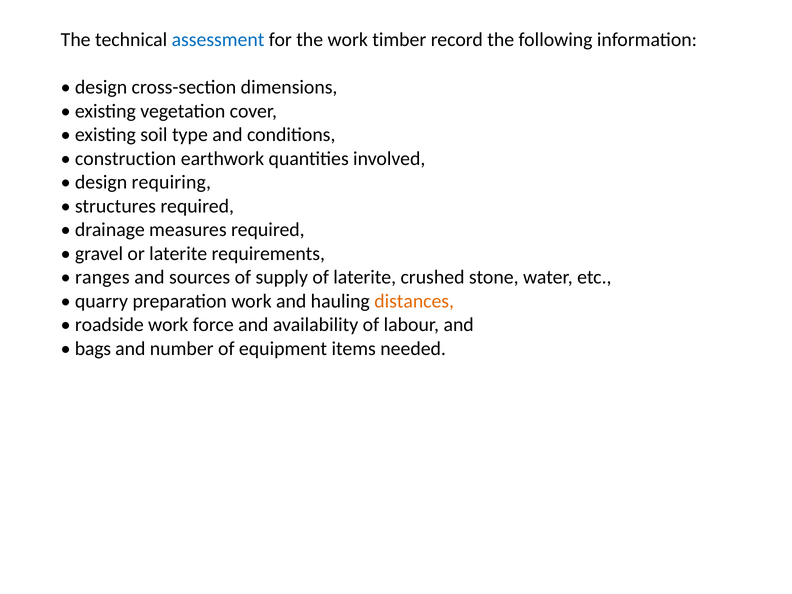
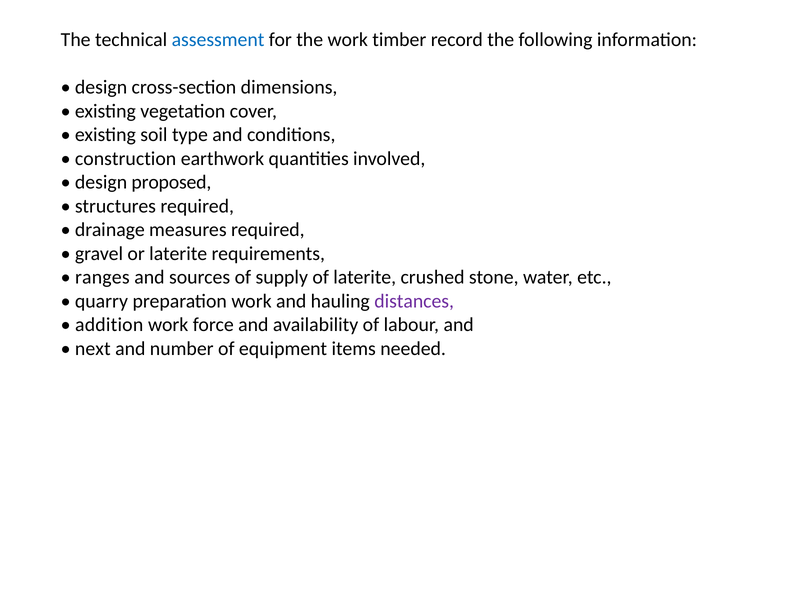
requiring: requiring -> proposed (171, 182)
distances colour: orange -> purple (414, 301)
roadside: roadside -> addition (109, 325)
bags: bags -> next (93, 349)
